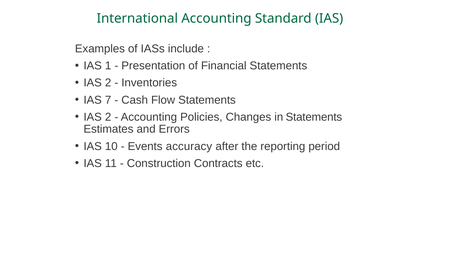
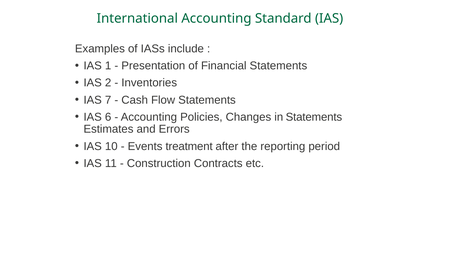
2: 2 -> 6 (108, 117)
accuracy: accuracy -> treatment (189, 146)
